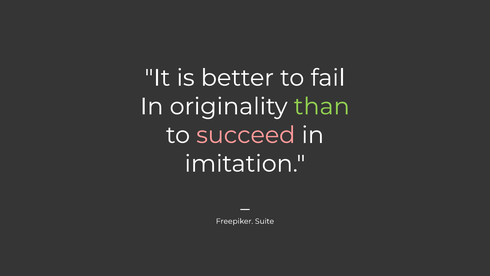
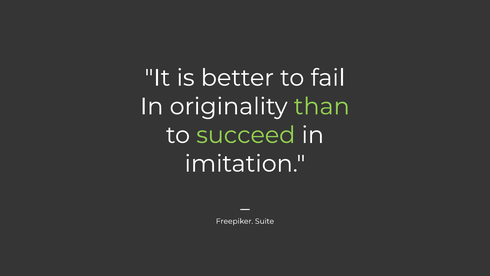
succeed colour: pink -> light green (246, 135)
